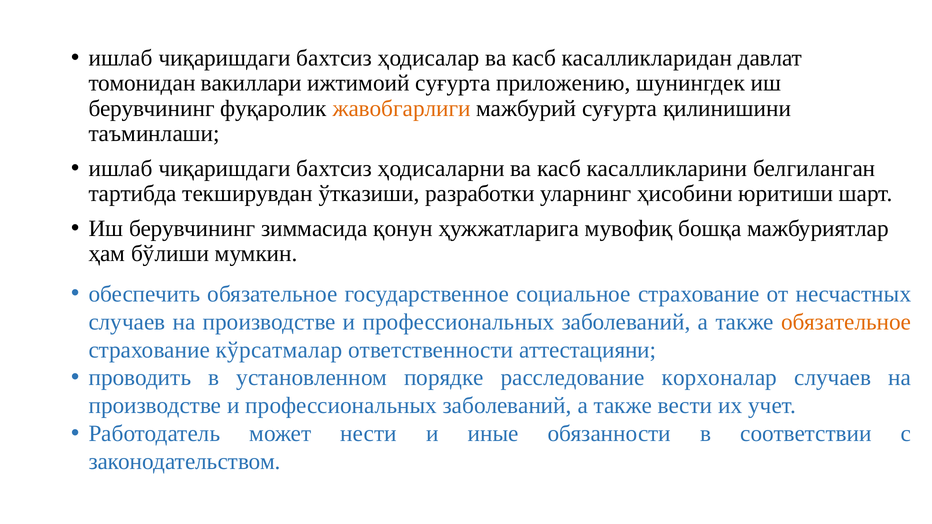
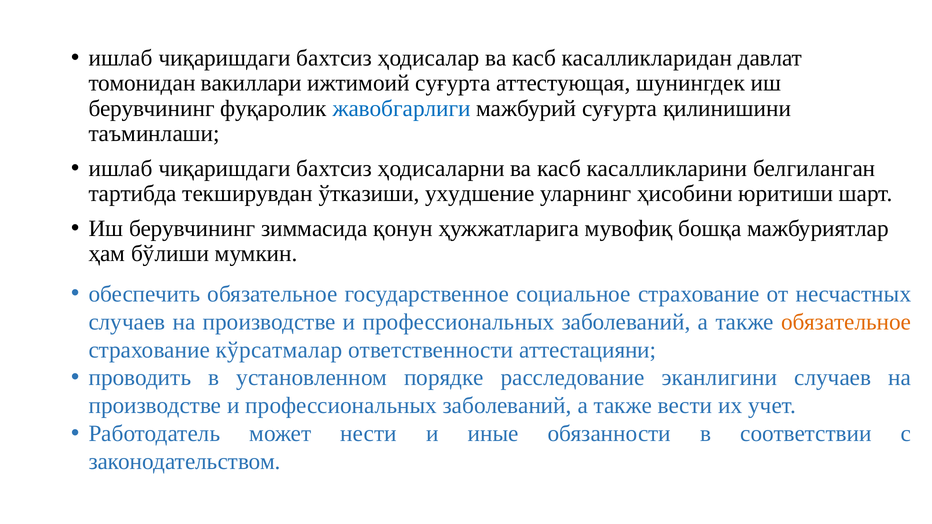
приложению: приложению -> аттестующая (563, 83)
жавобгарлиги colour: orange -> blue (402, 108)
разработки: разработки -> ухудшение (480, 194)
корхоналар: корхоналар -> эканлигини (719, 378)
